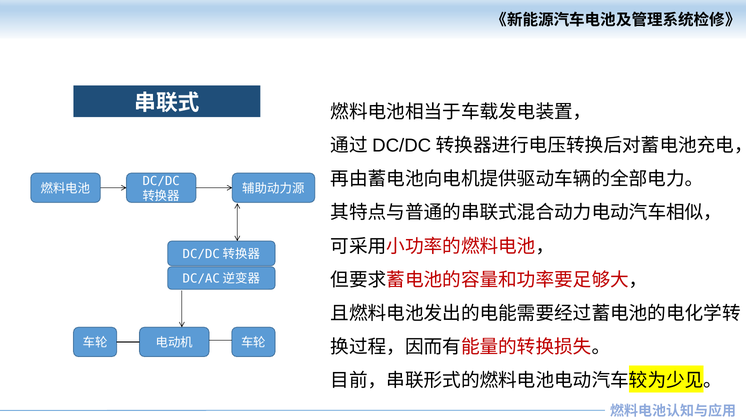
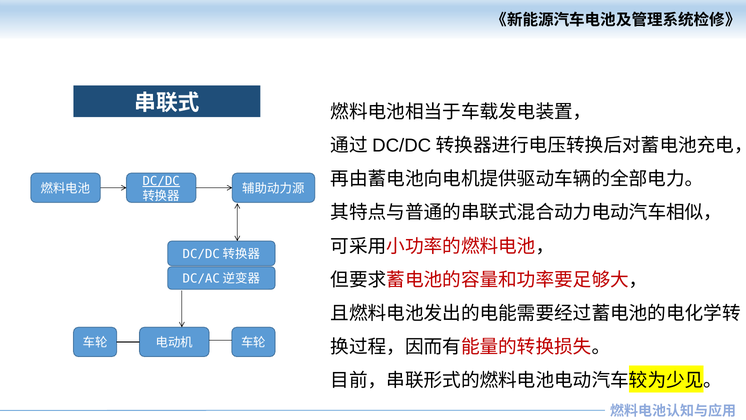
DC/DC underline: none -> present (161, 181)
